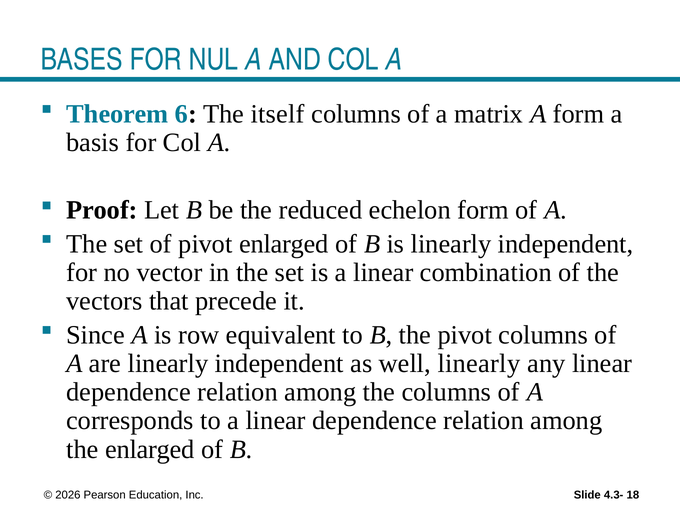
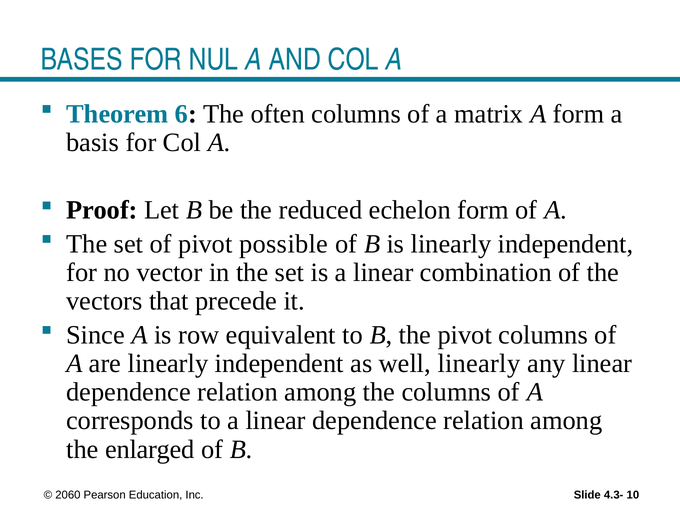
itself: itself -> often (278, 114)
pivot enlarged: enlarged -> possible (284, 244)
2026: 2026 -> 2060 (68, 495)
18: 18 -> 10 (633, 495)
